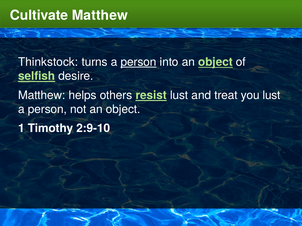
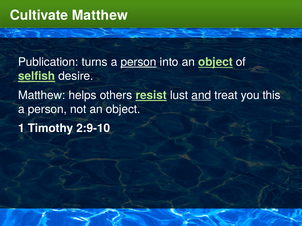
Thinkstock: Thinkstock -> Publication (48, 62)
and underline: none -> present (201, 95)
you lust: lust -> this (272, 95)
